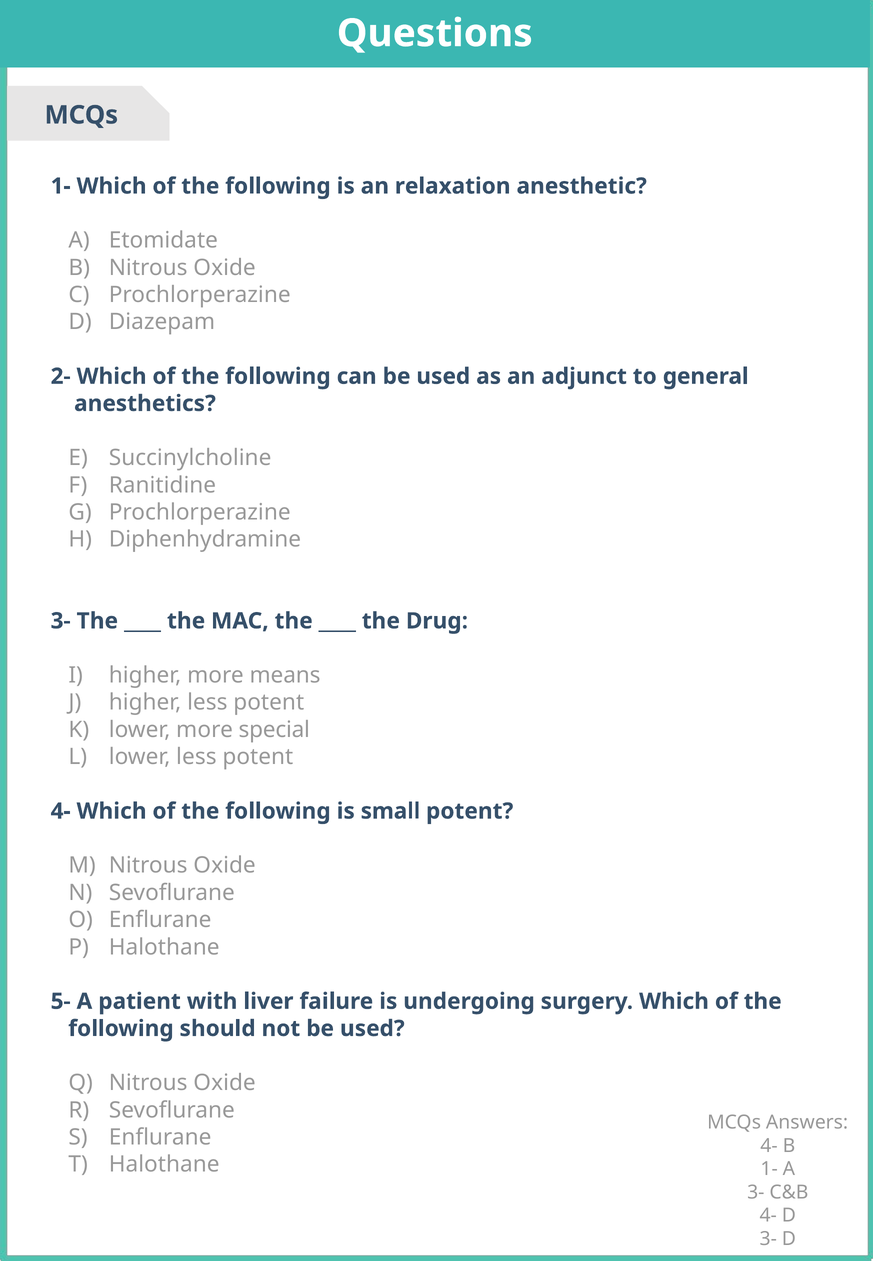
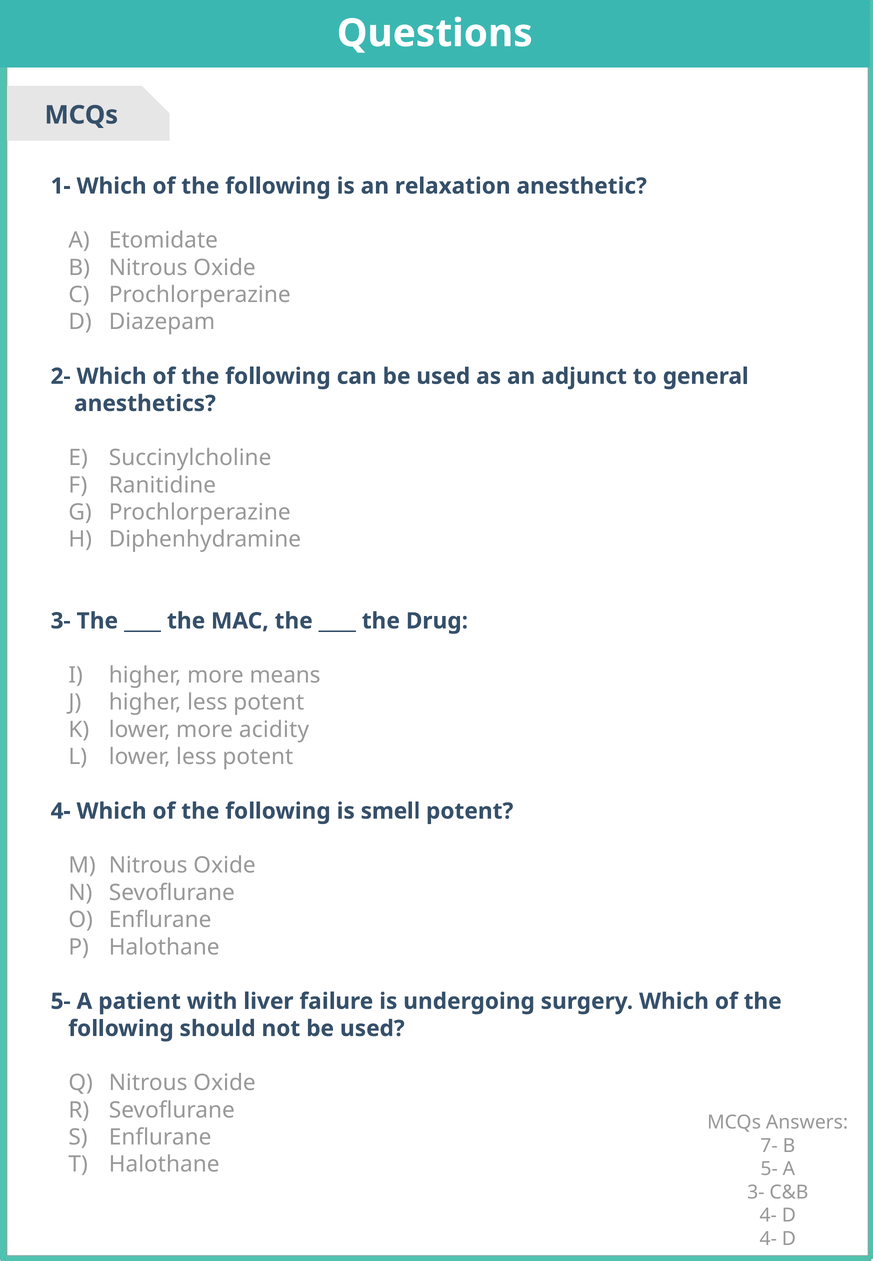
special: special -> acidity (274, 730)
small: small -> smell (391, 811)
4-: 4- -> 7- (769, 1146)
1-: 1- -> 5- (769, 1169)
3-: 3- -> 4- (768, 1239)
